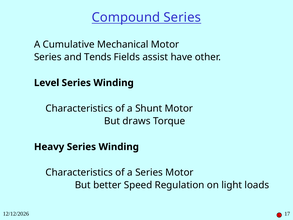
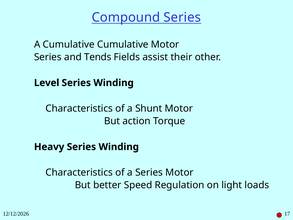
Cumulative Mechanical: Mechanical -> Cumulative (123, 44)
have: have -> their (181, 57)
draws: draws -> action (137, 121)
